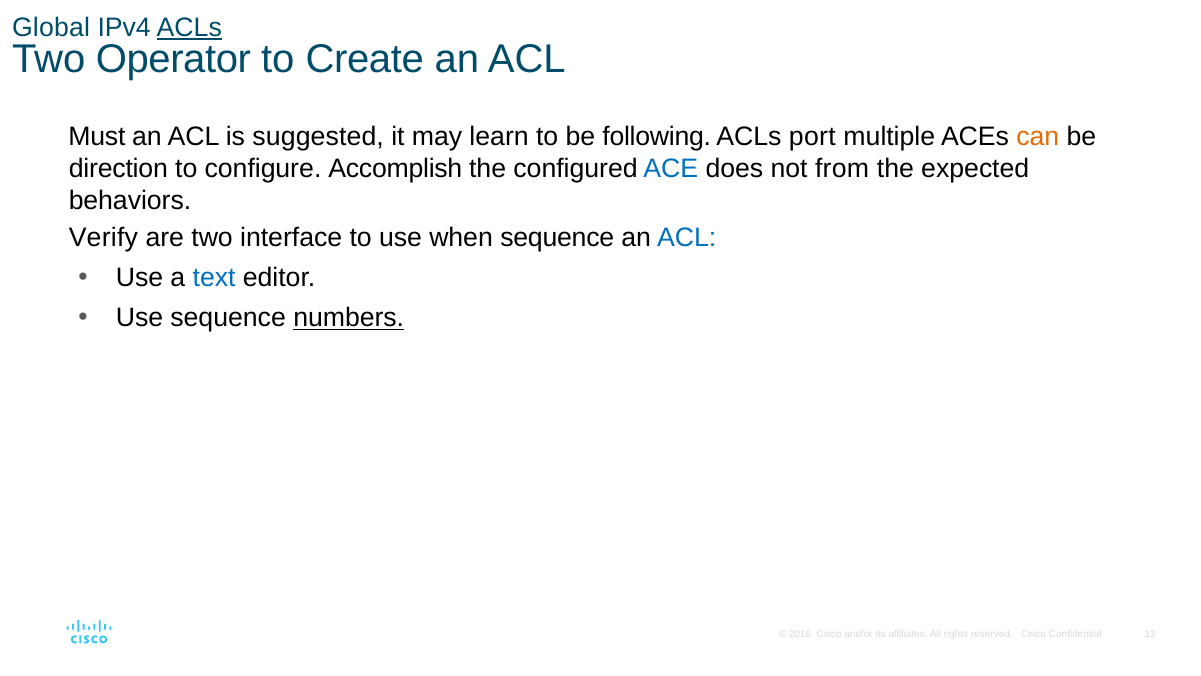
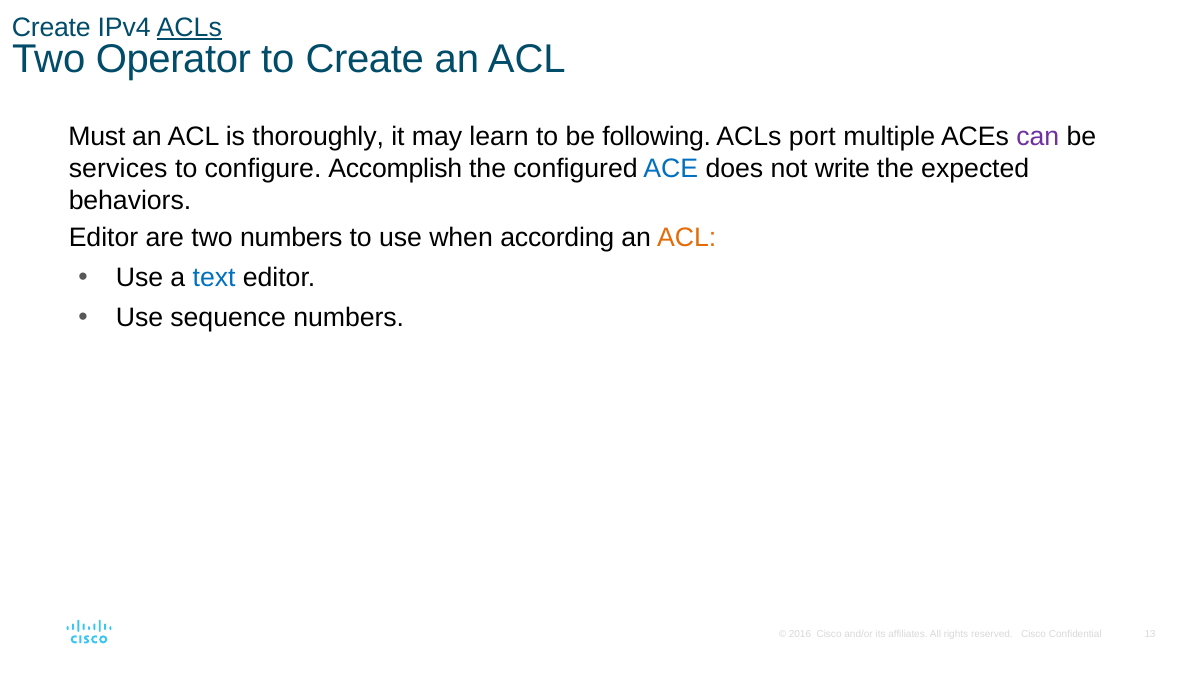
Global: Global -> Create (51, 28)
suggested: suggested -> thoroughly (318, 136)
can colour: orange -> purple (1038, 136)
direction: direction -> services (118, 168)
from: from -> write (842, 168)
Verify: Verify -> Editor (103, 238)
two interface: interface -> numbers (291, 238)
when sequence: sequence -> according (557, 238)
ACL colour: blue -> orange (687, 238)
numbers underline: present -> none (349, 318)
